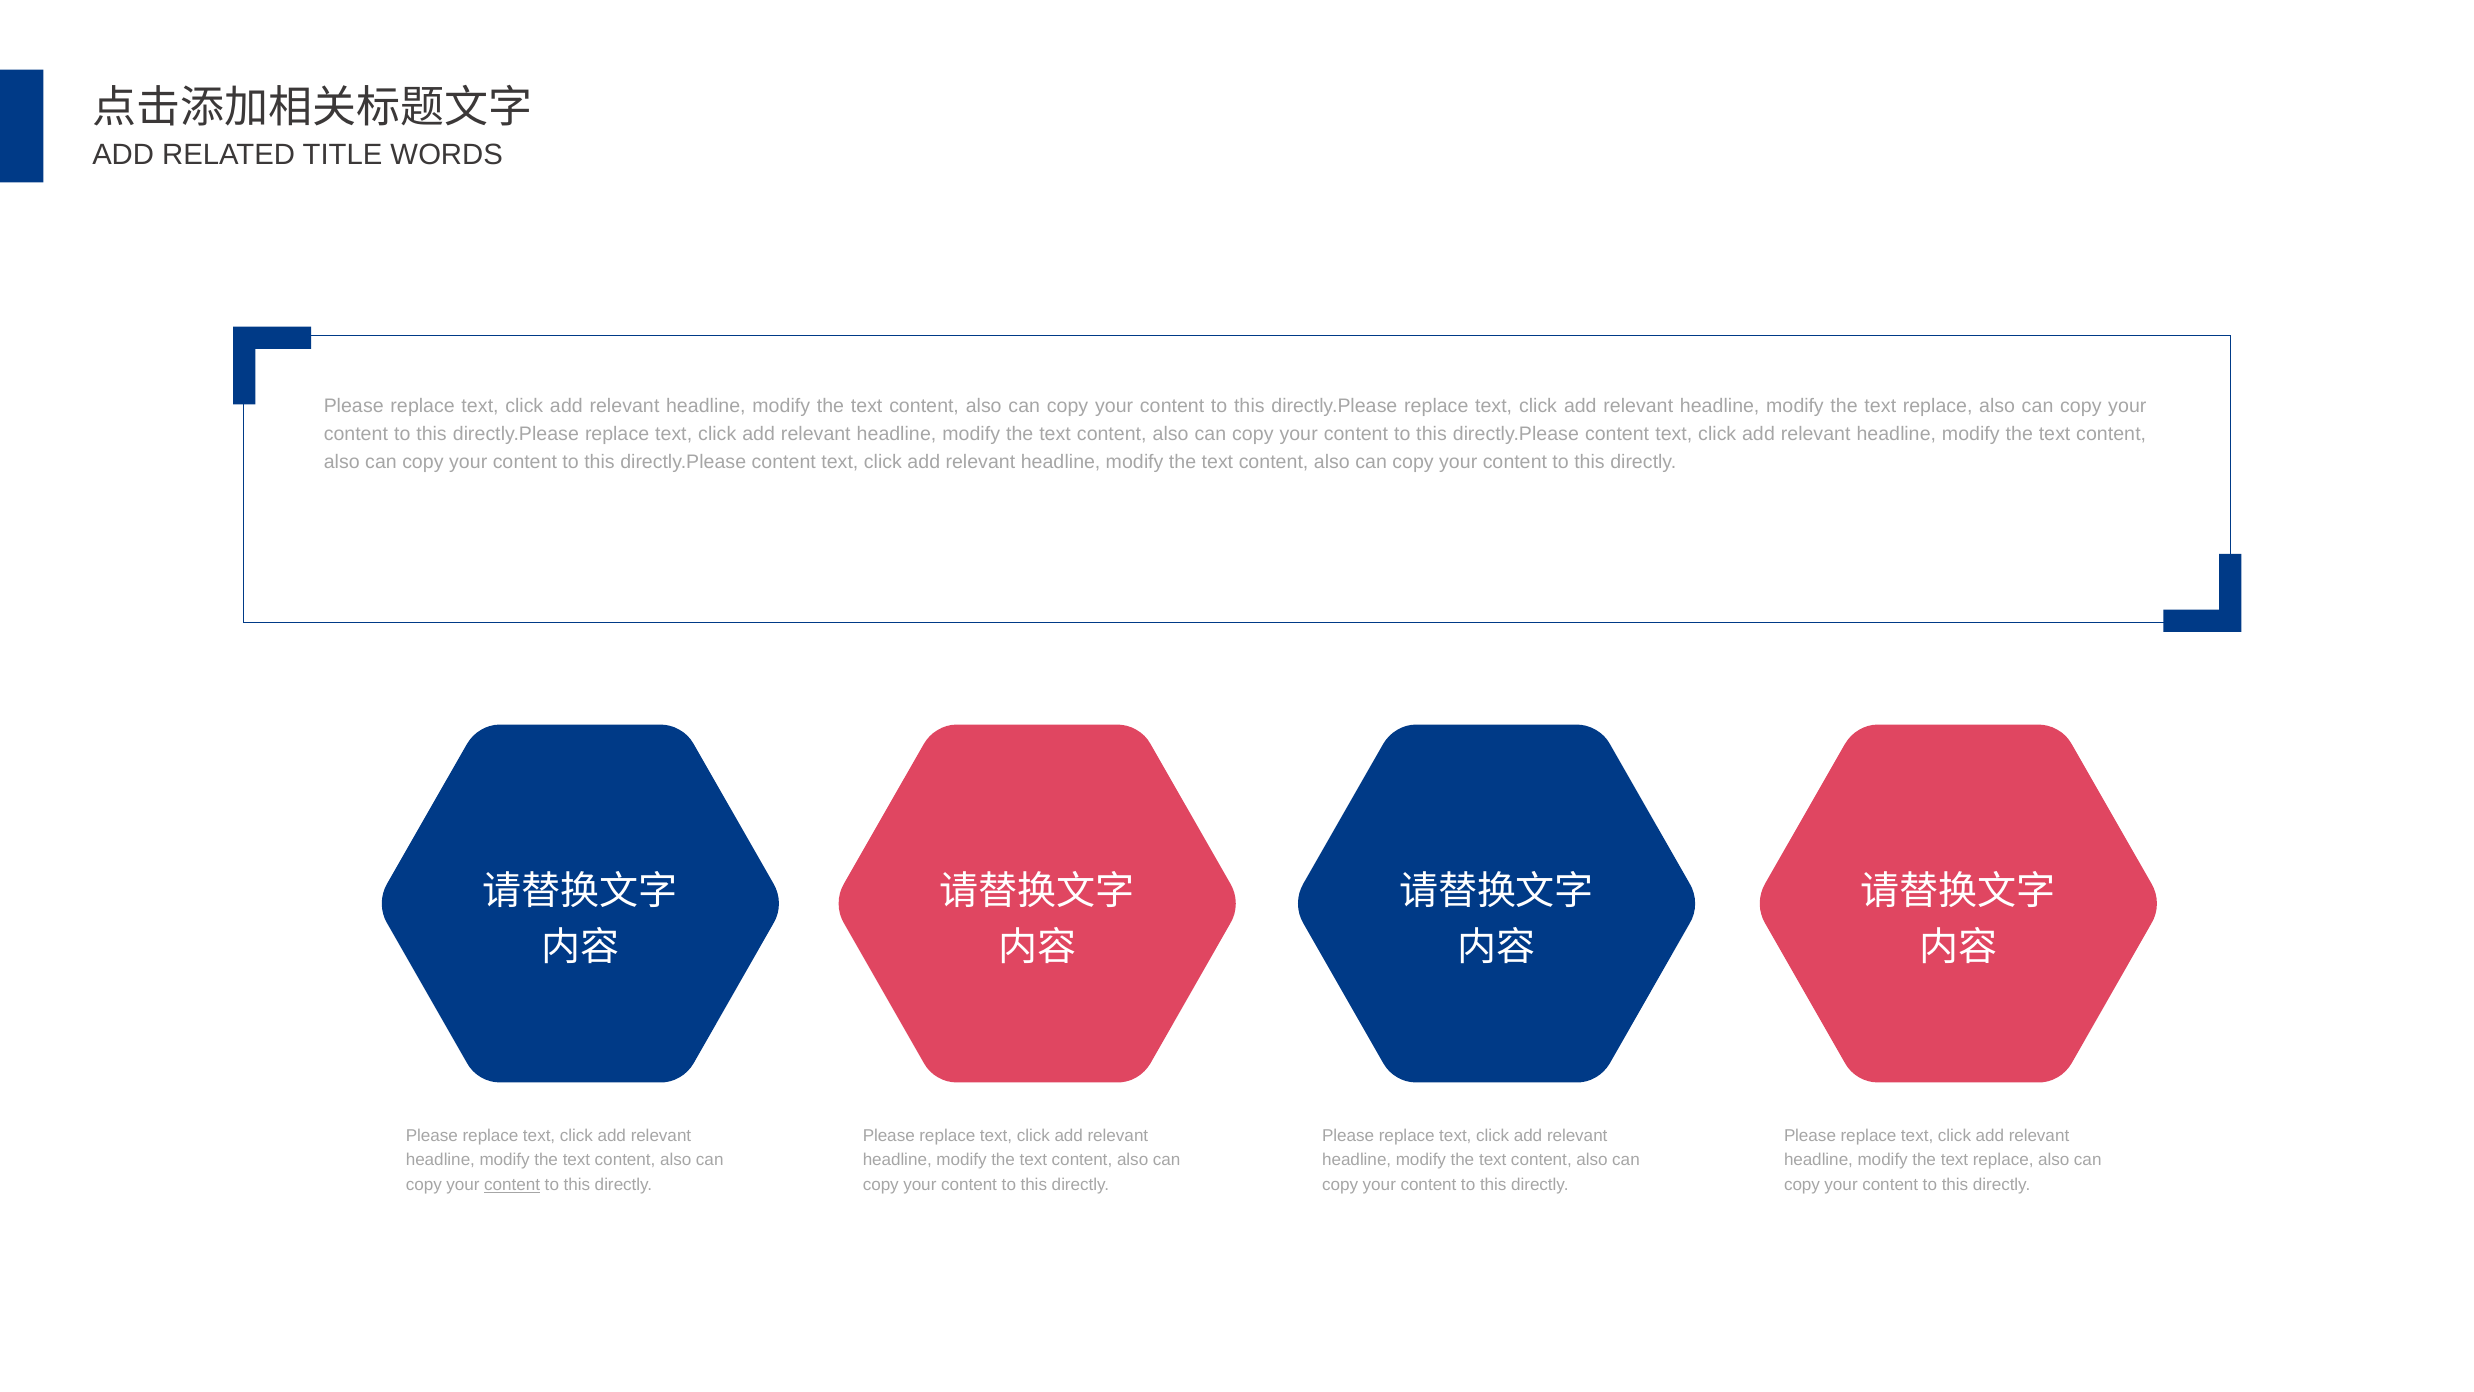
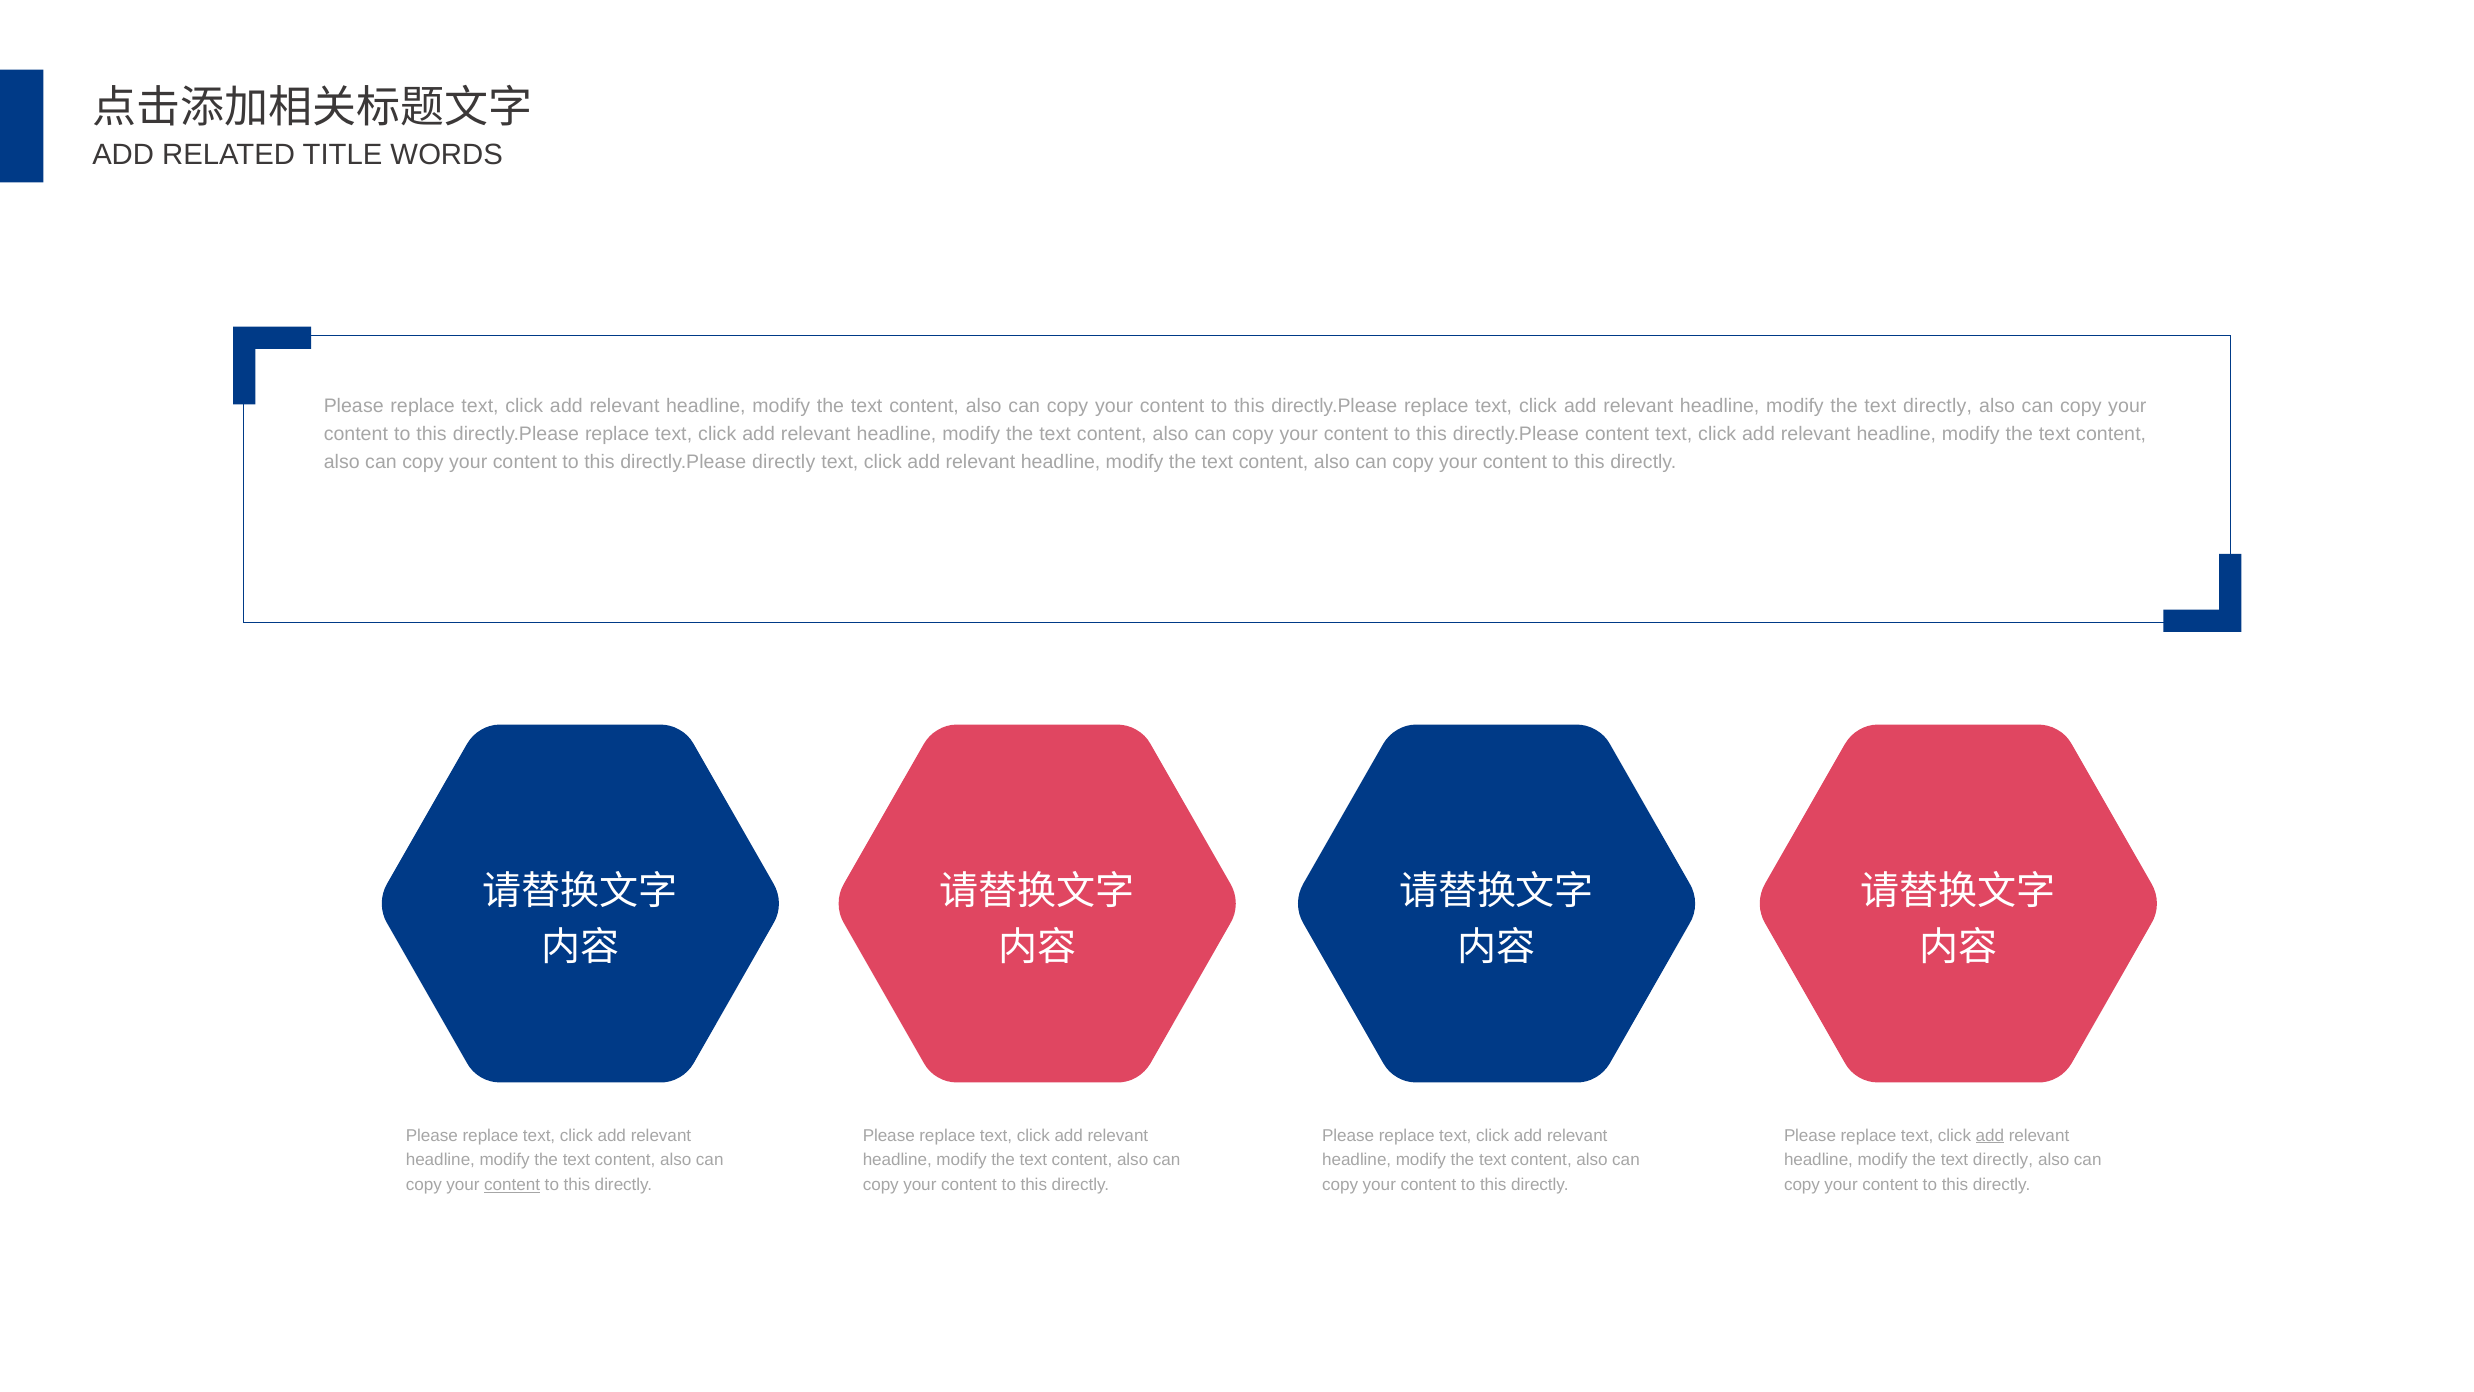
replace: replace -> directly (1938, 406)
content: content -> directly (784, 462)
add underline: none -> present (1990, 1135)
replace: replace -> directly (2003, 1160)
